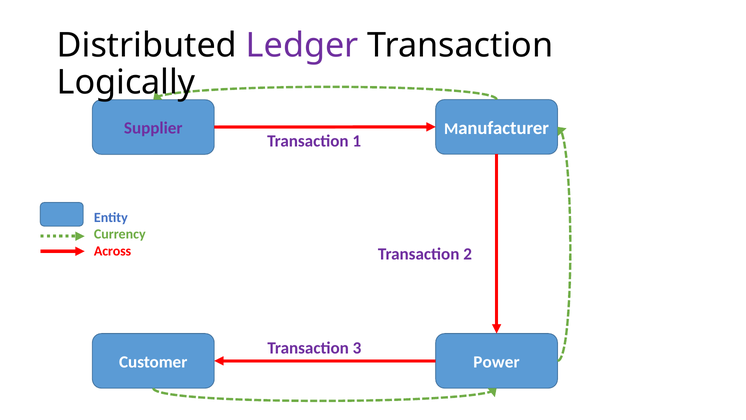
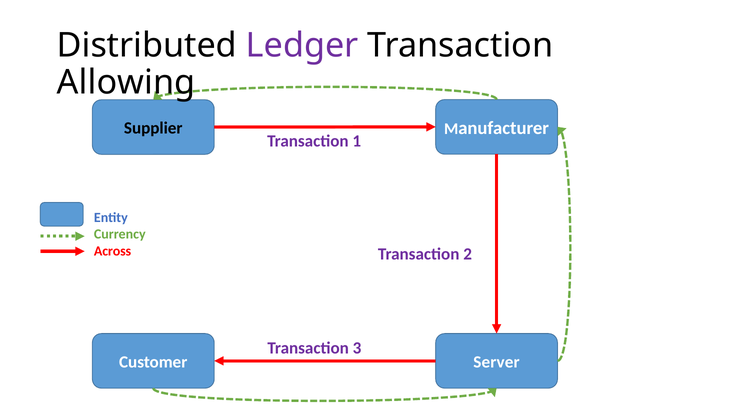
Logically: Logically -> Allowing (126, 82)
Supplier colour: purple -> black (153, 128)
Power: Power -> Server (496, 362)
